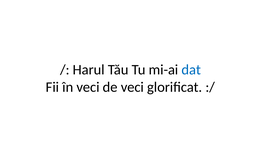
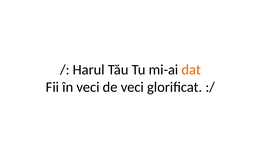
dat colour: blue -> orange (191, 70)
